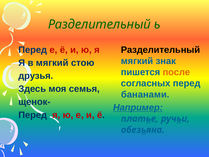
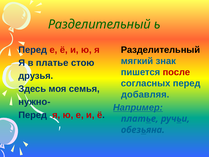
в мягкий: мягкий -> платье (52, 63)
после colour: orange -> red (176, 72)
бананами: бананами -> добавляя (145, 94)
щенок-: щенок- -> нужно- (34, 102)
